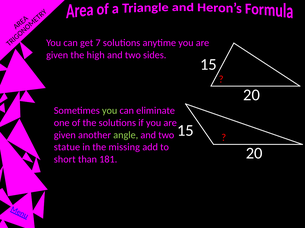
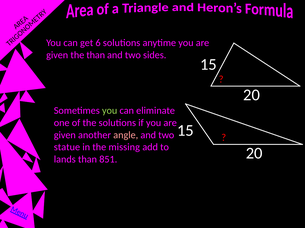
7: 7 -> 6 (98, 43)
the high: high -> than (96, 55)
angle colour: light green -> pink (126, 135)
short: short -> lands (65, 160)
181: 181 -> 851 (108, 160)
